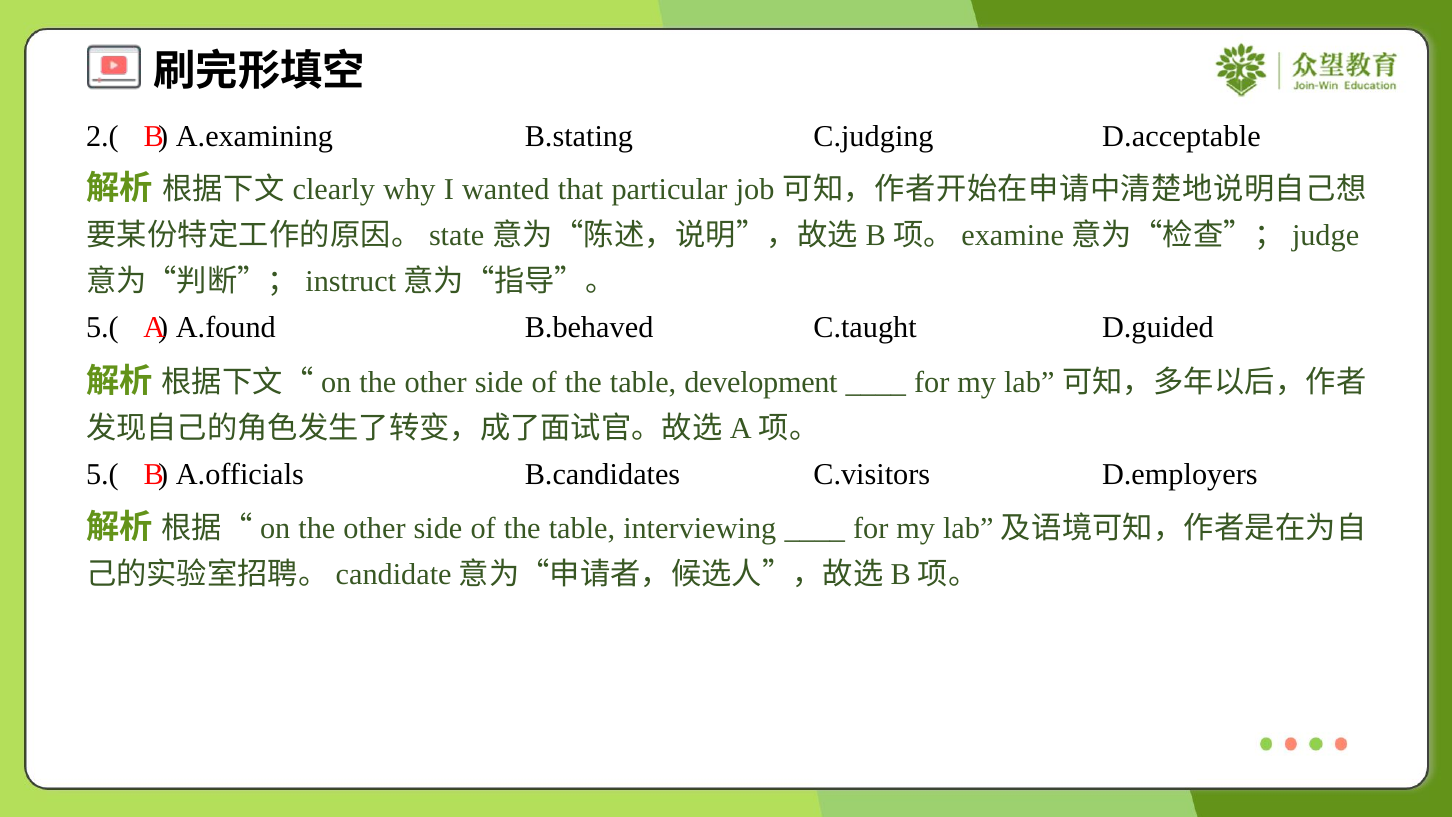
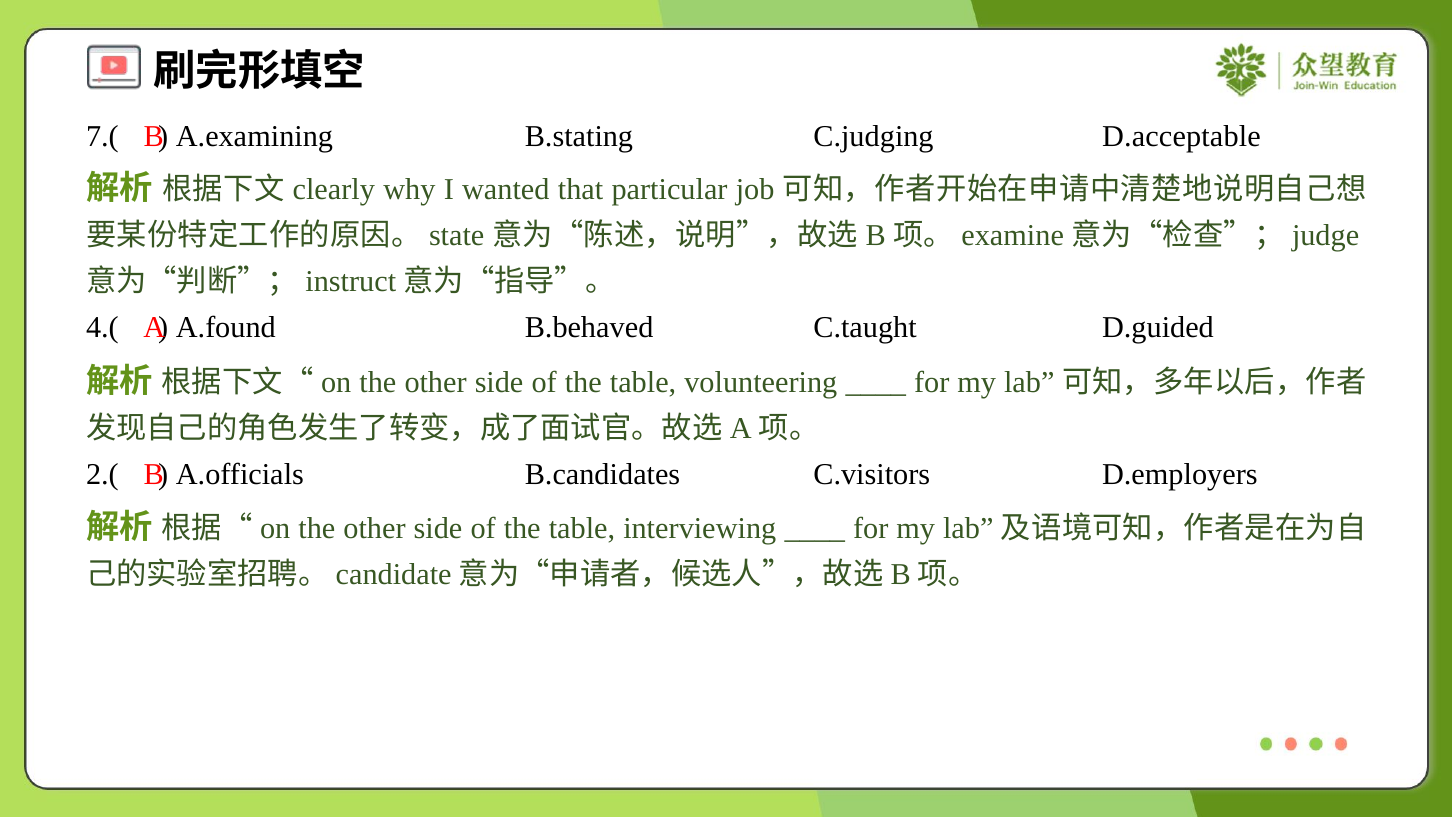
2.(: 2.( -> 7.( (102, 136)
5.(: 5.( -> 4.( (102, 328)
development: development -> volunteering (761, 382)
5.(: 5.( -> 2.( (102, 474)
